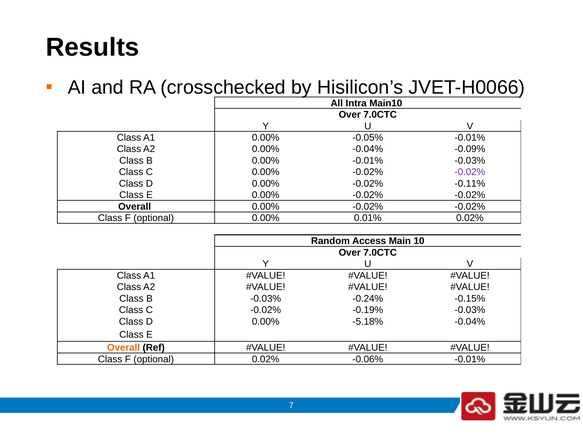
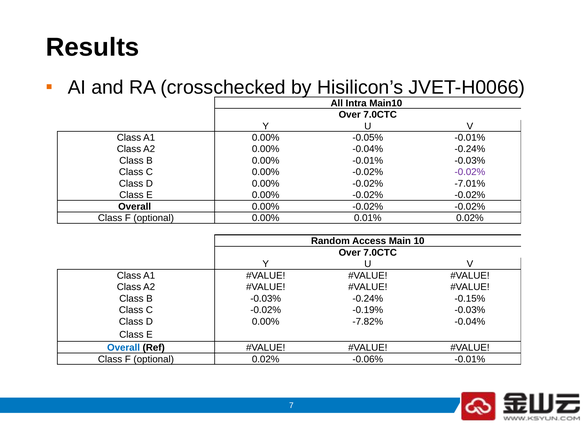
-0.04% -0.09%: -0.09% -> -0.24% (470, 149)
-0.11%: -0.11% -> -7.01% (470, 184)
-5.18%: -5.18% -> -7.82% (368, 322)
Overall colour: orange -> blue (124, 348)
